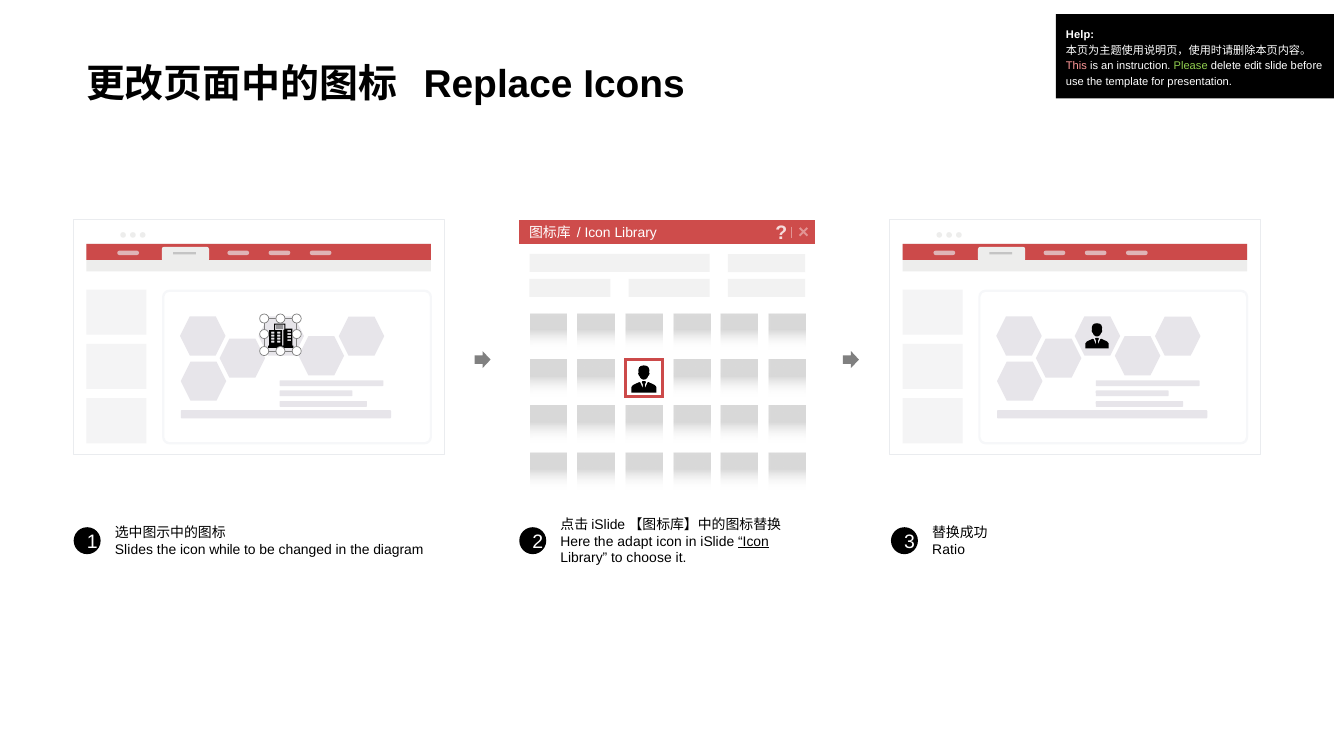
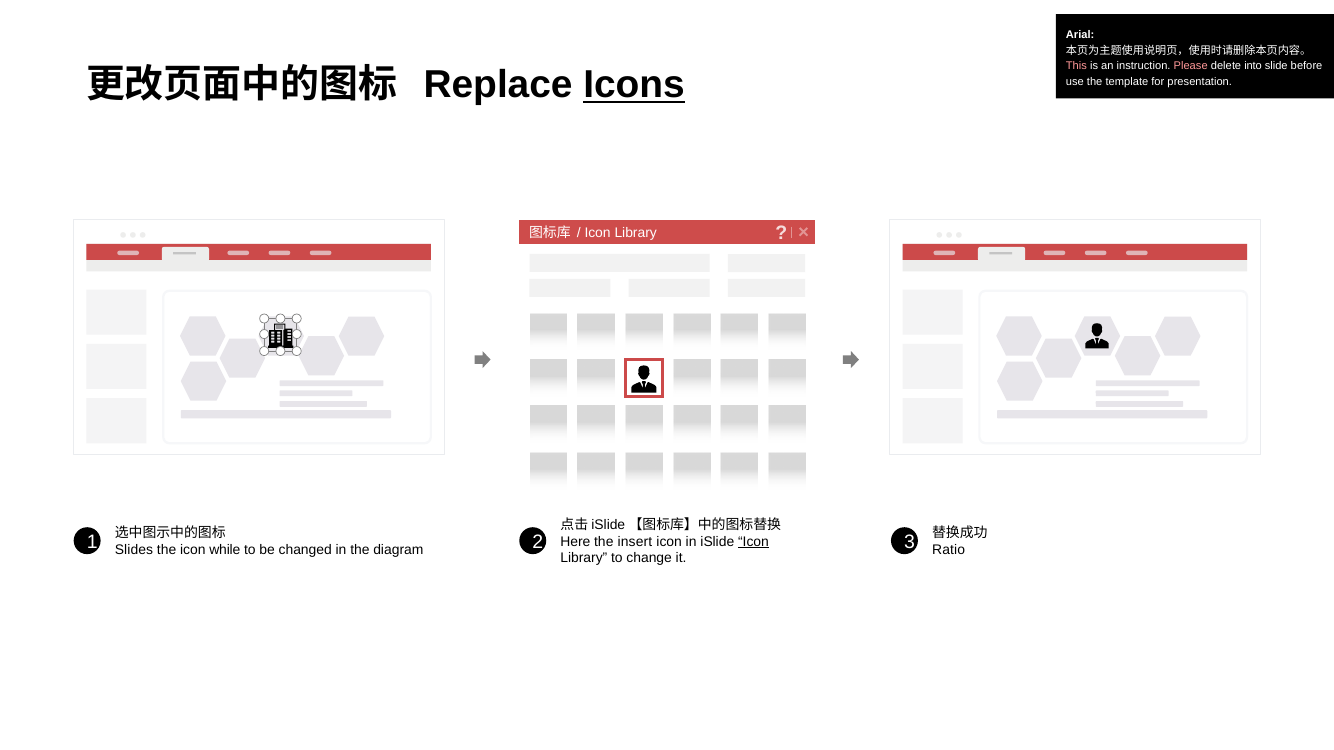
Help: Help -> Arial (1080, 34)
Please colour: light green -> pink (1191, 66)
edit: edit -> into (1253, 66)
Icons underline: none -> present (634, 85)
adapt: adapt -> insert (635, 542)
choose: choose -> change (649, 559)
